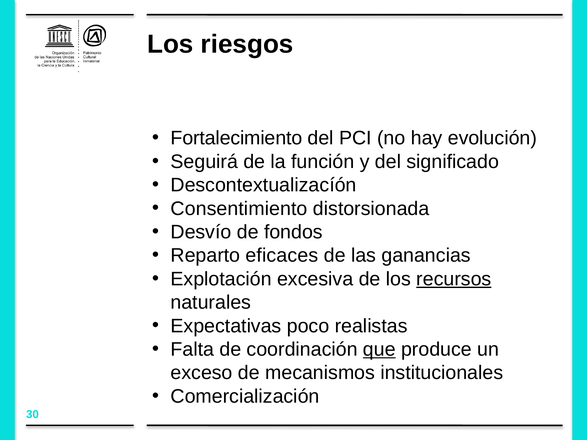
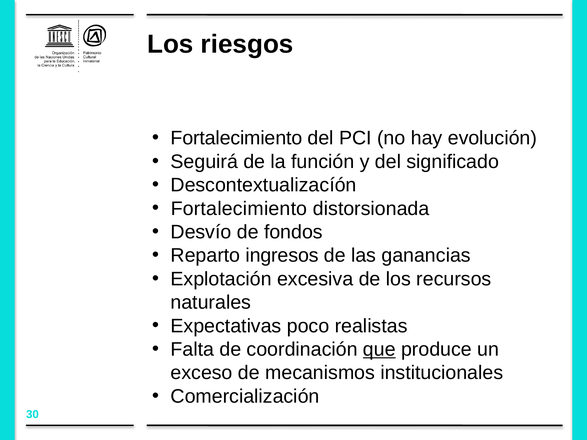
Consentimiento: Consentimiento -> Fortalecimiento (239, 209)
eficaces: eficaces -> ingresos (282, 256)
recursos underline: present -> none (454, 279)
